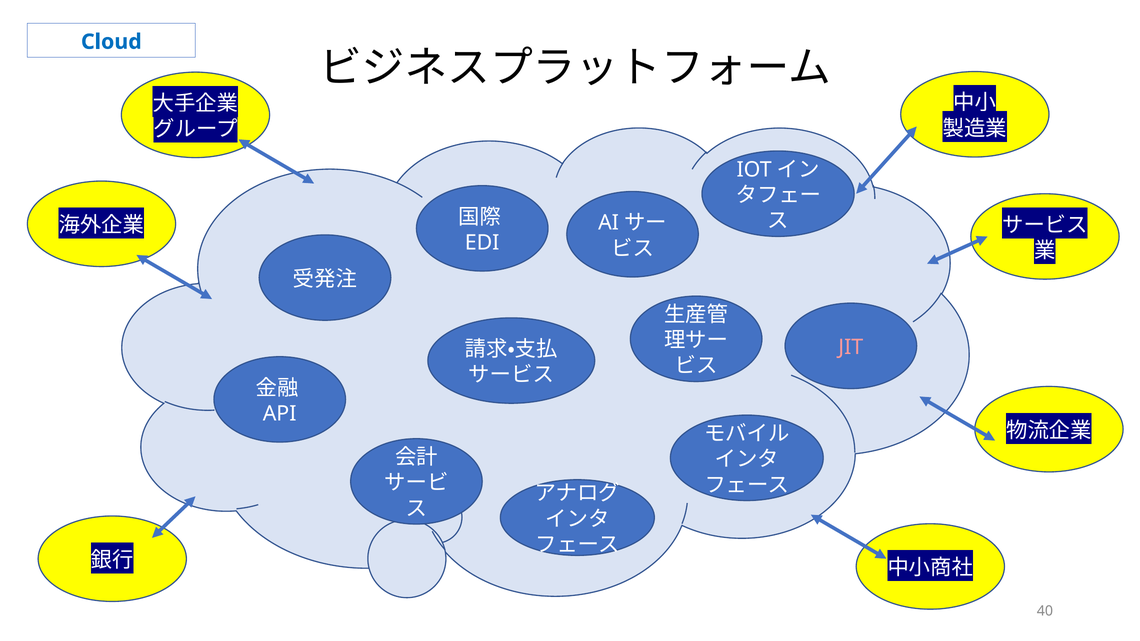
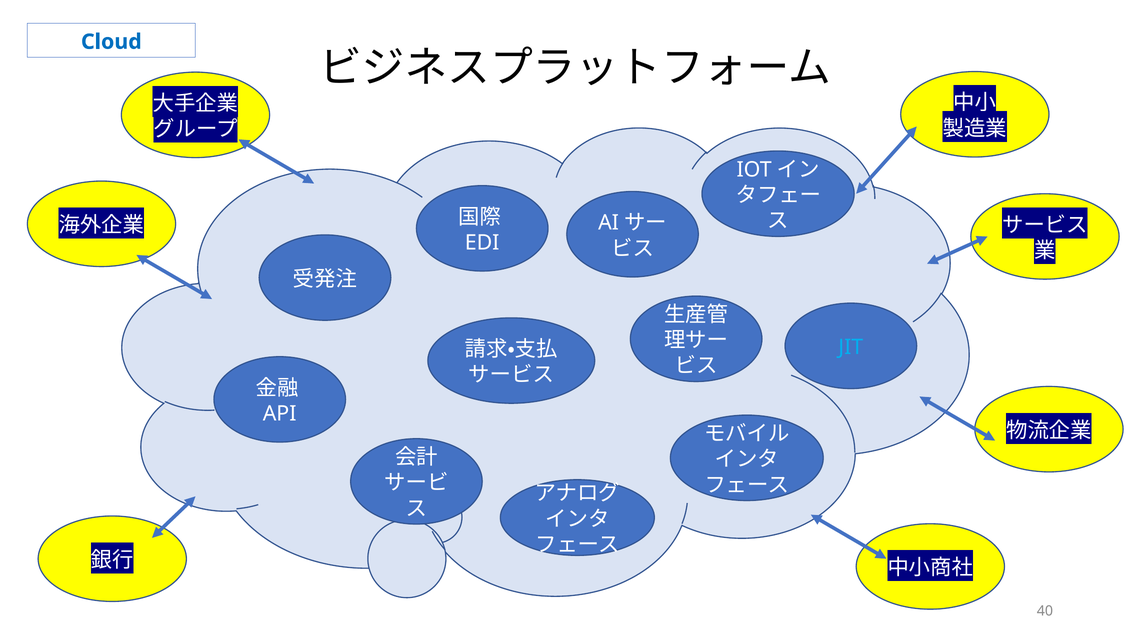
JIT colour: pink -> light blue (851, 347)
